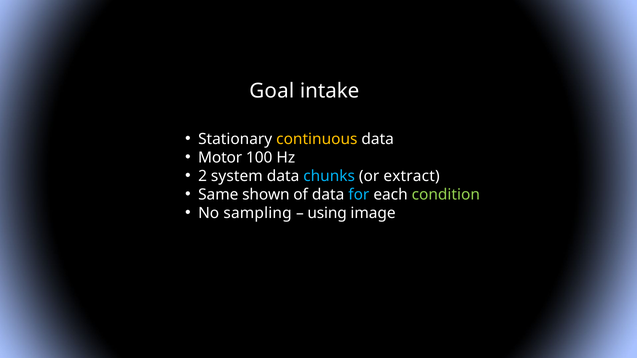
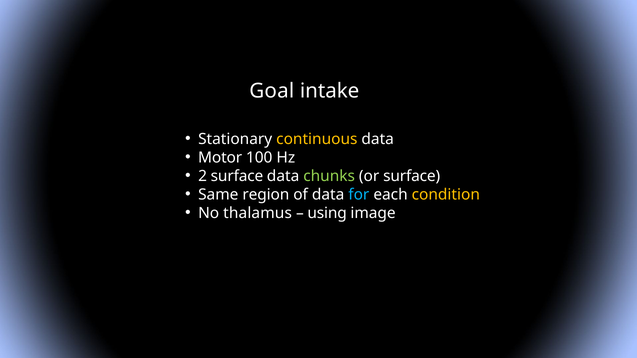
2 system: system -> surface (237, 176)
chunks colour: light blue -> light green (329, 176)
or extract: extract -> surface (412, 176)
shown: shown -> region (266, 195)
condition colour: light green -> yellow (446, 195)
sampling: sampling -> thalamus (258, 213)
